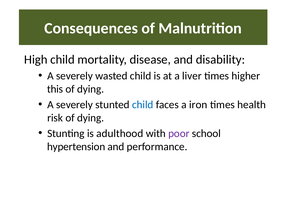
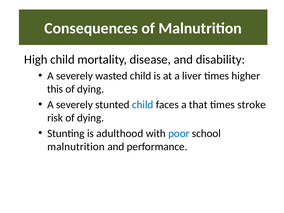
iron: iron -> that (198, 105)
health: health -> stroke (252, 105)
poor colour: purple -> blue (179, 133)
hypertension: hypertension -> malnutrition (76, 147)
